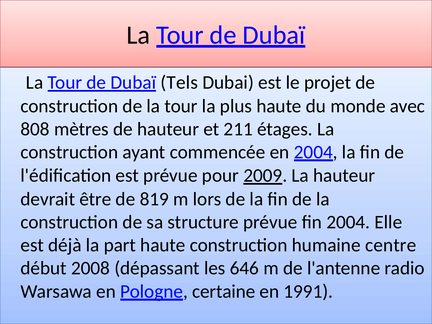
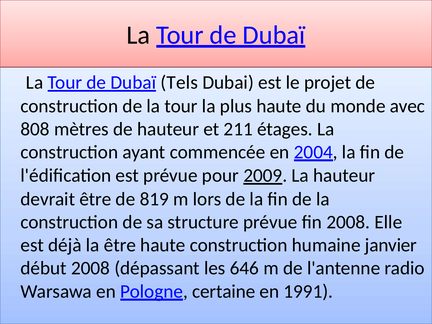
fin 2004: 2004 -> 2008 (348, 222)
la part: part -> être (120, 245)
centre: centre -> janvier (391, 245)
